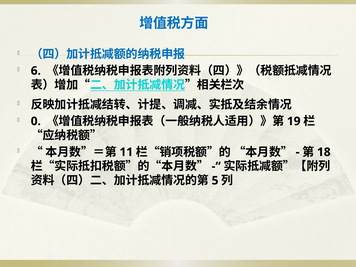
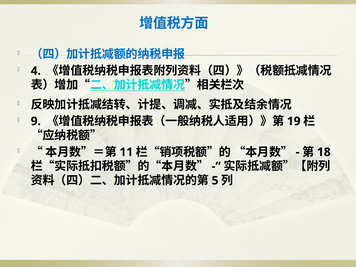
6: 6 -> 4 (36, 71)
0: 0 -> 9 (36, 121)
